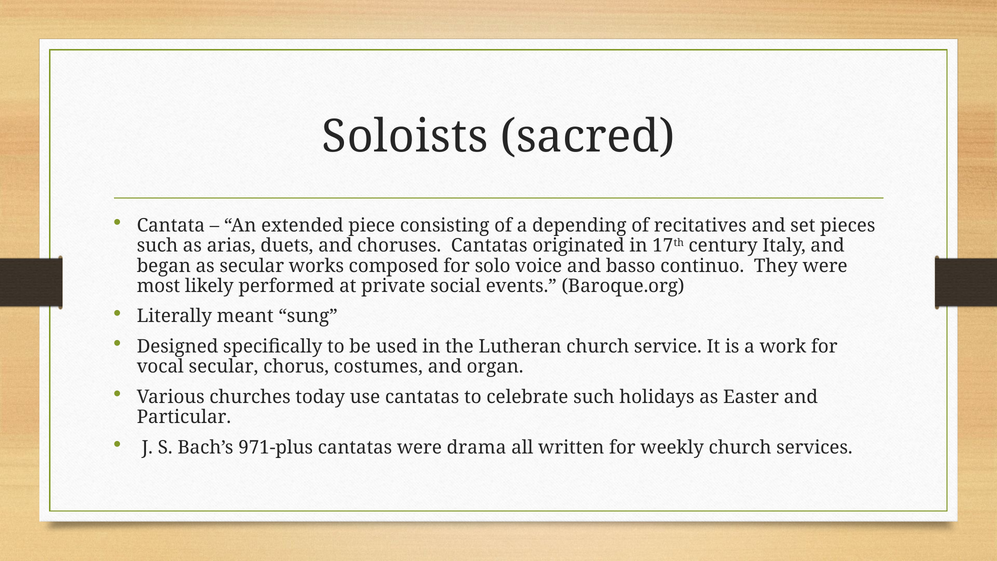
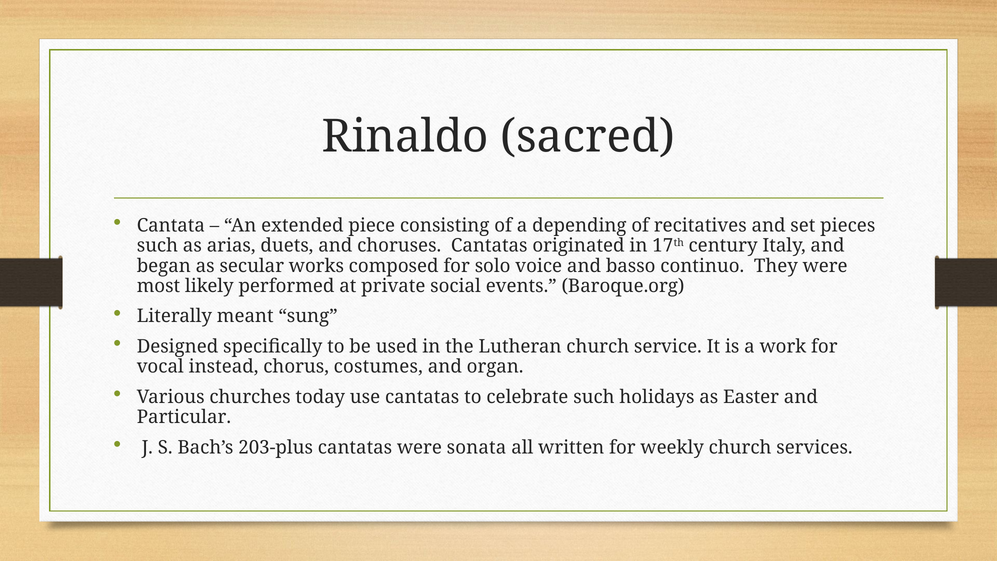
Soloists: Soloists -> Rinaldo (405, 137)
vocal secular: secular -> instead (224, 367)
971-plus: 971-plus -> 203-plus (276, 447)
drama: drama -> sonata (477, 447)
